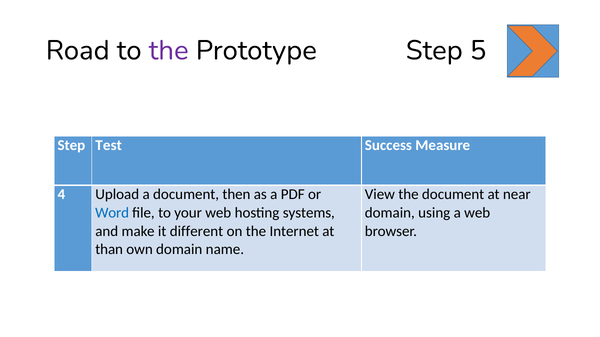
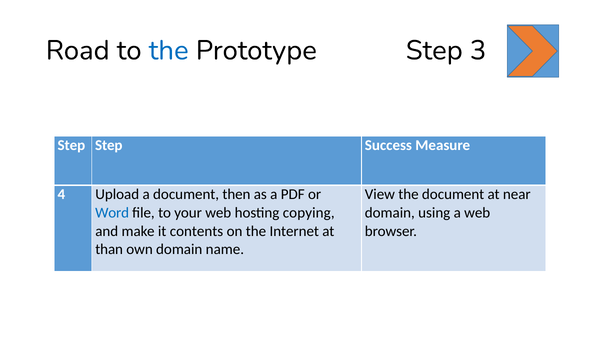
the colour: purple -> blue (169, 50)
5: 5 -> 3 (478, 50)
Step Test: Test -> Step (109, 146)
systems: systems -> copying (309, 213)
different: different -> contents (197, 231)
